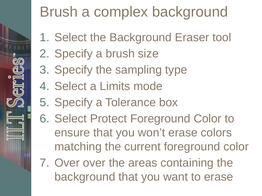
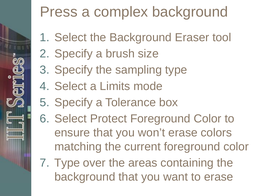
Brush: Brush -> Press (59, 12)
Over: Over -> Type (67, 163)
